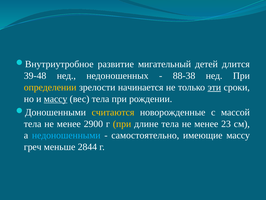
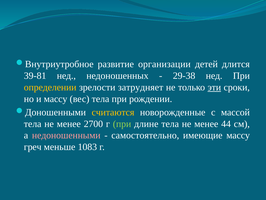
мигательный: мигательный -> организации (164, 64)
39-48: 39-48 -> 39-81 (35, 76)
88-38: 88-38 -> 29-38 (184, 76)
начинается: начинается -> затрудняет (141, 87)
массу underline: present -> none (56, 99)
2900: 2900 -> 2700 (93, 124)
при colour: yellow -> light green (122, 124)
23: 23 -> 44 (226, 124)
недоношенными colour: light blue -> pink (66, 135)
2844: 2844 -> 1083 (87, 147)
